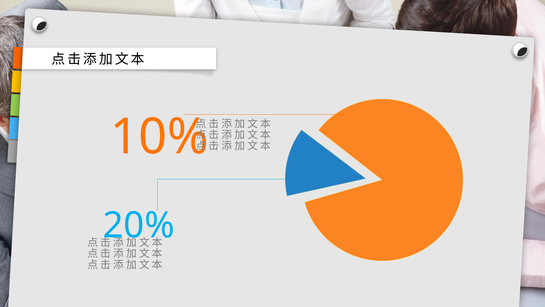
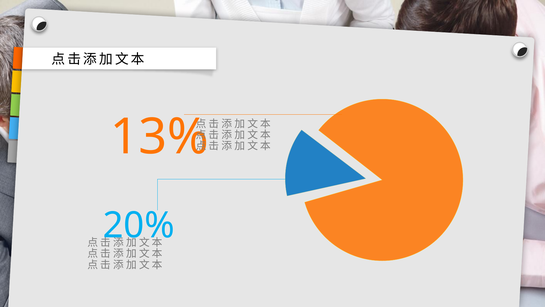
10%: 10% -> 13% (159, 137)
